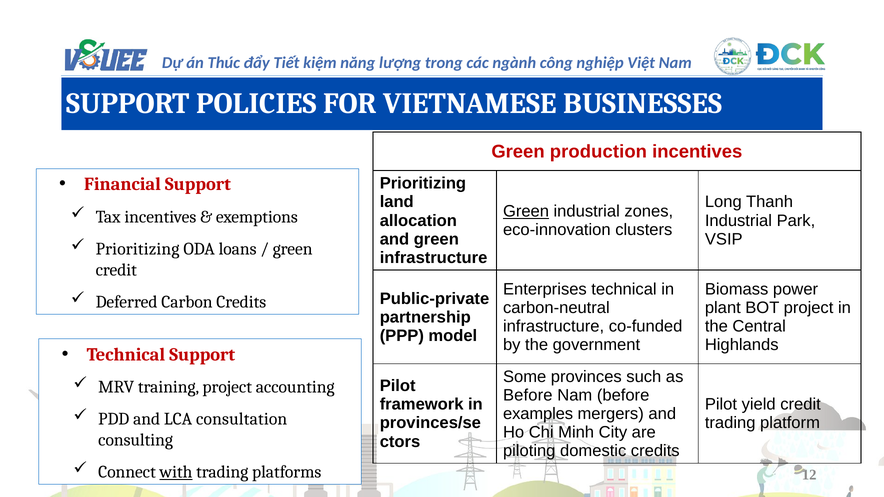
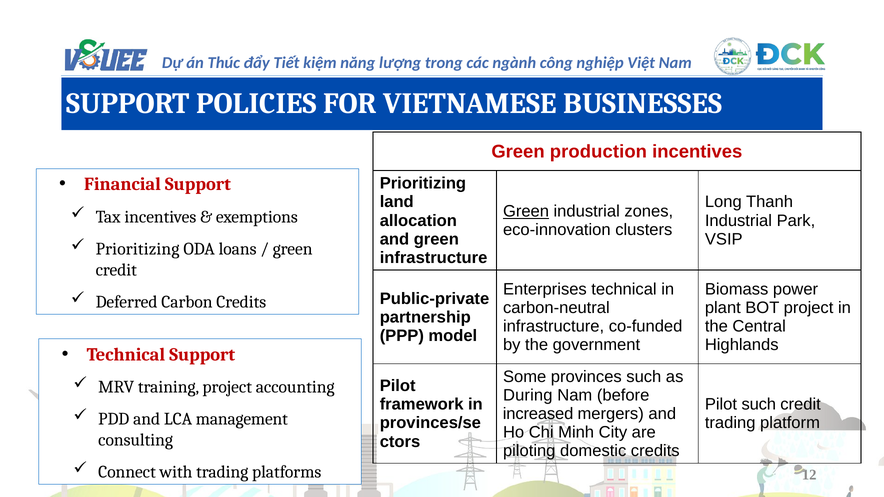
Before: Before -> During (528, 395)
Pilot yield: yield -> such (759, 405)
examples: examples -> increased (538, 414)
consultation: consultation -> management (242, 419)
with underline: present -> none (176, 472)
